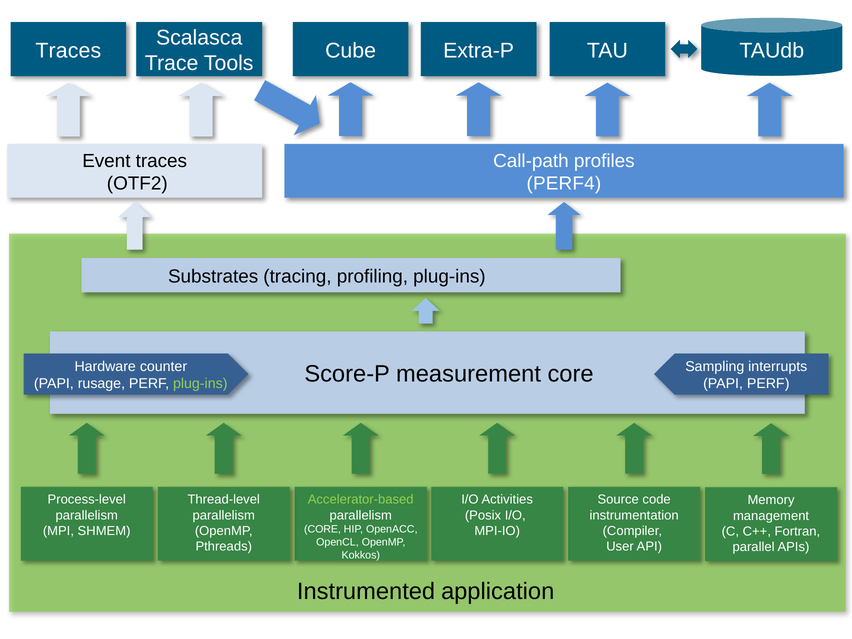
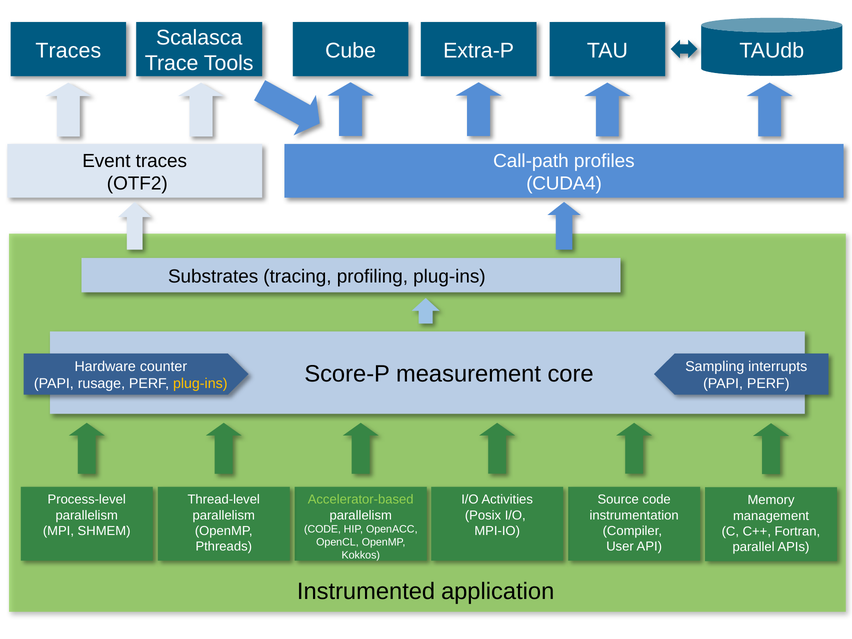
PERF4: PERF4 -> CUDA4 (564, 183)
plug-ins colour: light green -> yellow (200, 384)
CORE: CORE -> CODE (322, 529)
